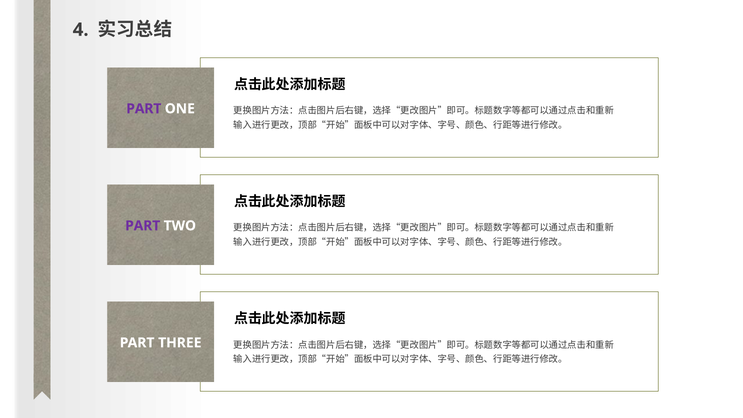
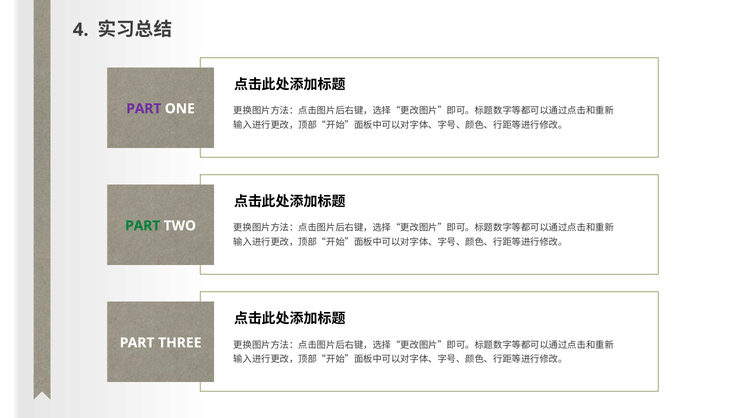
PART colour: purple -> green (143, 226)
